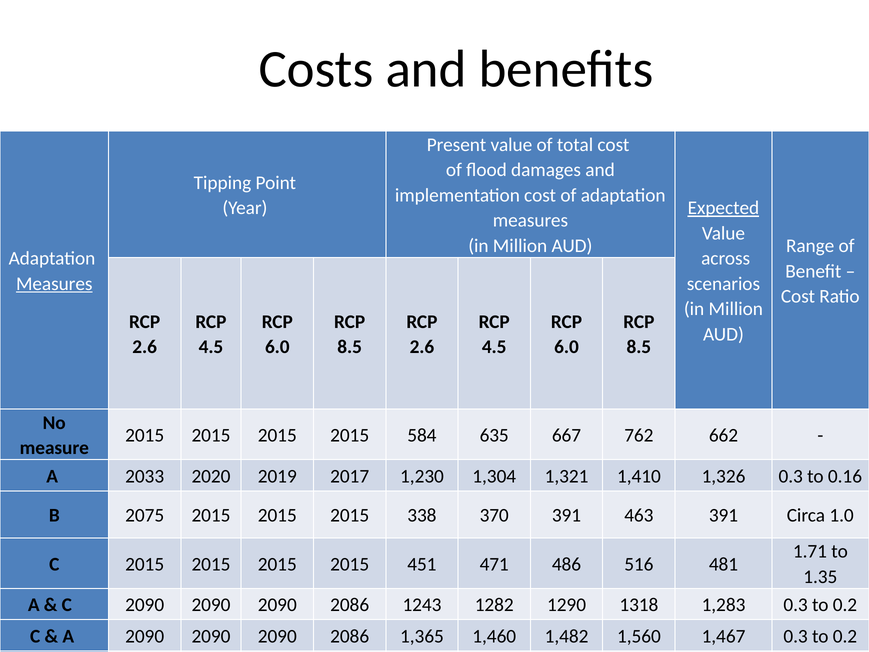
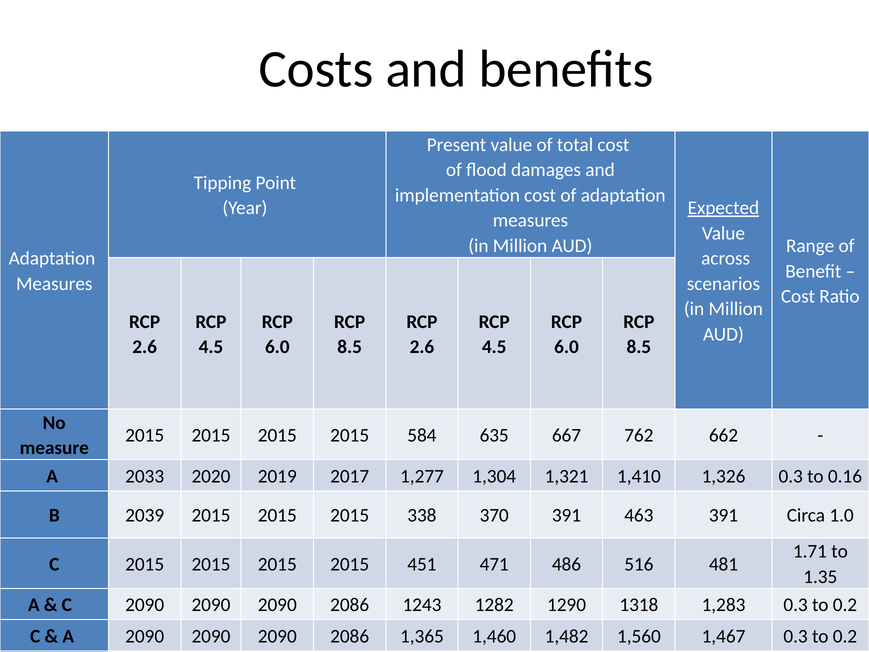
Measures underline: present -> none (54, 284)
1,230: 1,230 -> 1,277 (422, 476)
2075: 2075 -> 2039 (145, 515)
